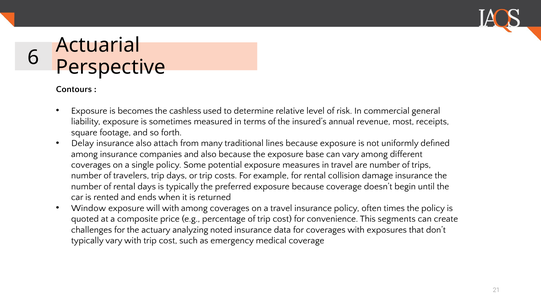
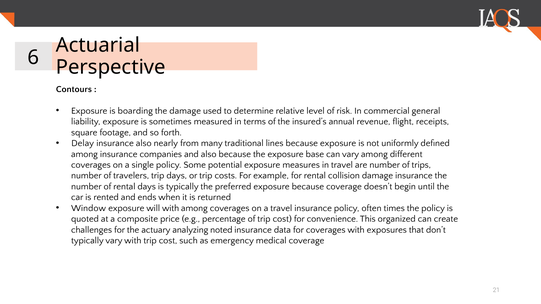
becomes: becomes -> boarding (135, 111)
the cashless: cashless -> damage (185, 111)
most: most -> flight (403, 122)
attach: attach -> nearly (166, 143)
segments: segments -> organized (397, 219)
